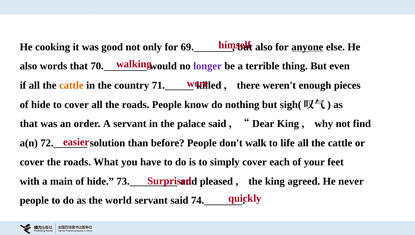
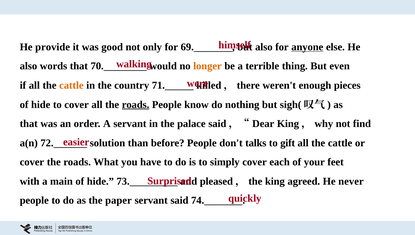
cooking: cooking -> provide (53, 47)
longer colour: purple -> orange (207, 66)
roads underline: none -> present (136, 104)
walk: walk -> talks (256, 143)
life: life -> gift (288, 143)
world: world -> paper (119, 200)
